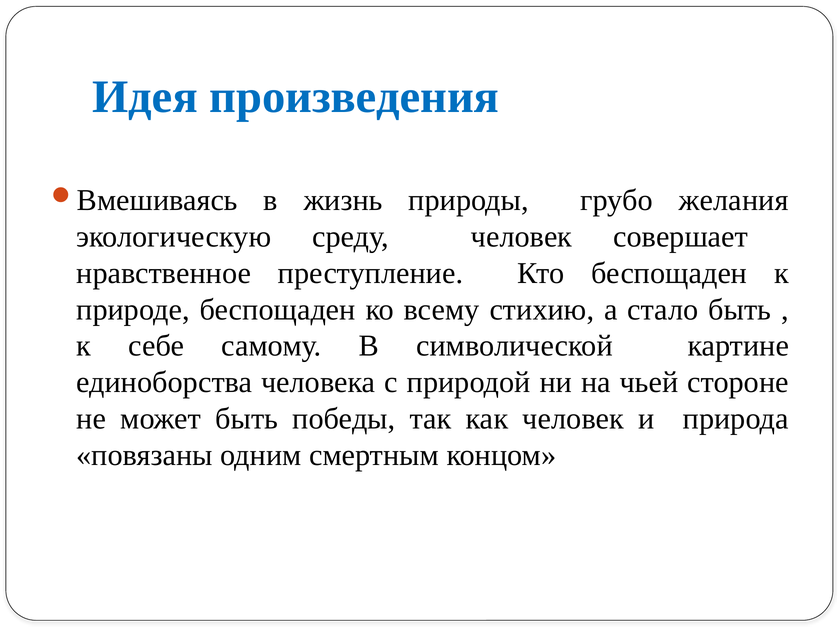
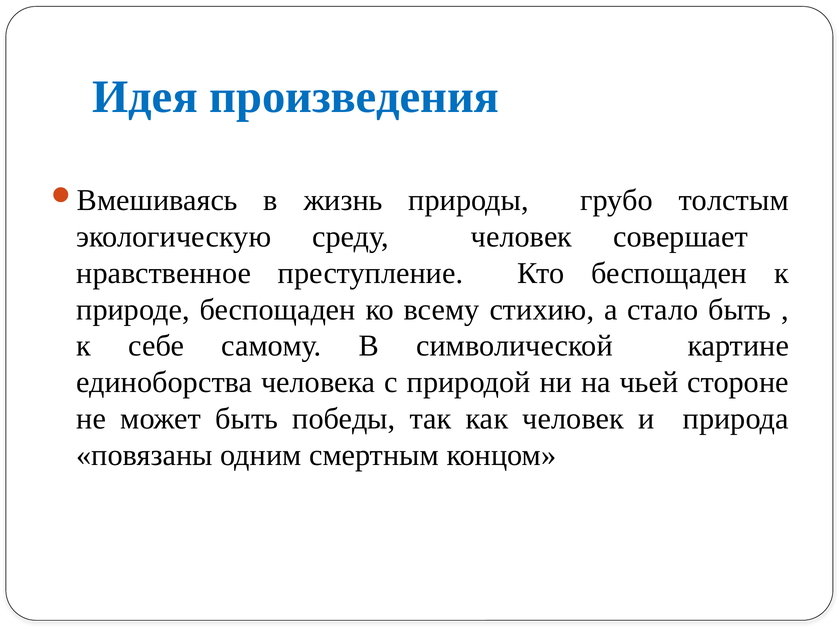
желания: желания -> толстым (734, 200)
